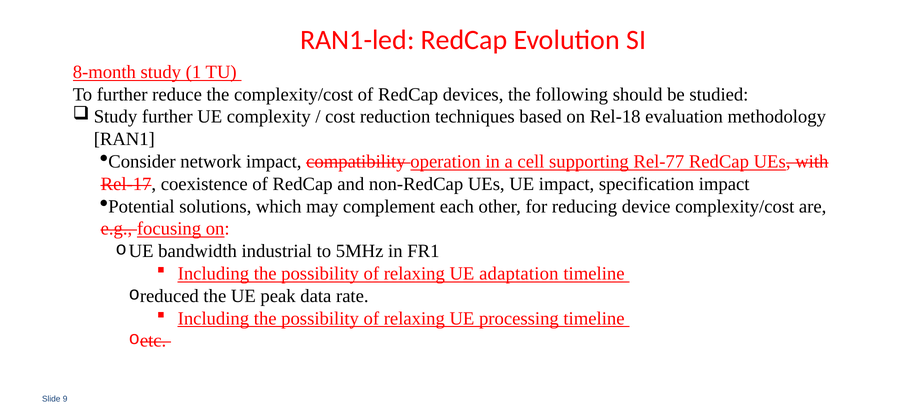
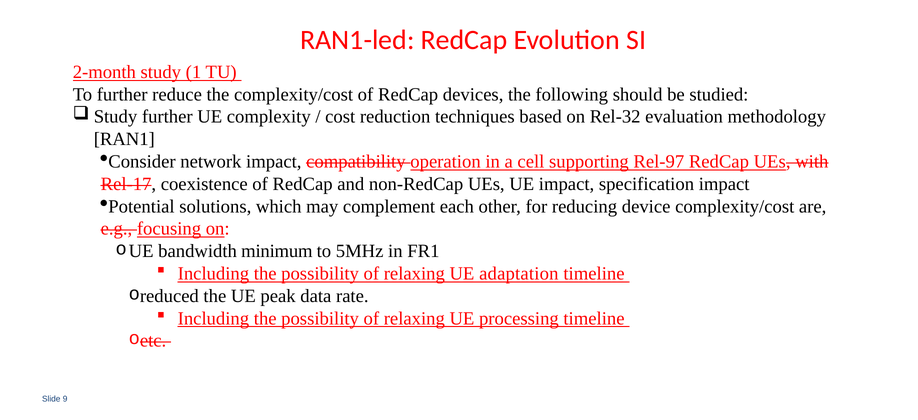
8-month: 8-month -> 2-month (104, 72)
Rel-18: Rel-18 -> Rel-32 (615, 117)
Rel-77: Rel-77 -> Rel-97 (659, 162)
industrial: industrial -> minimum (277, 251)
